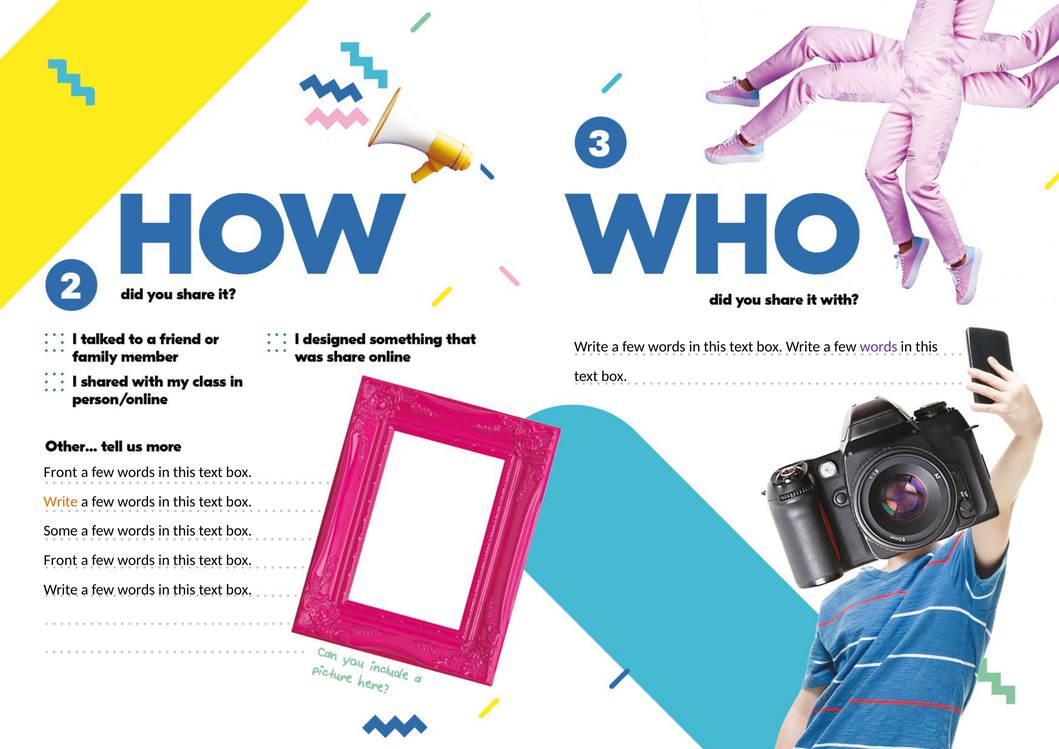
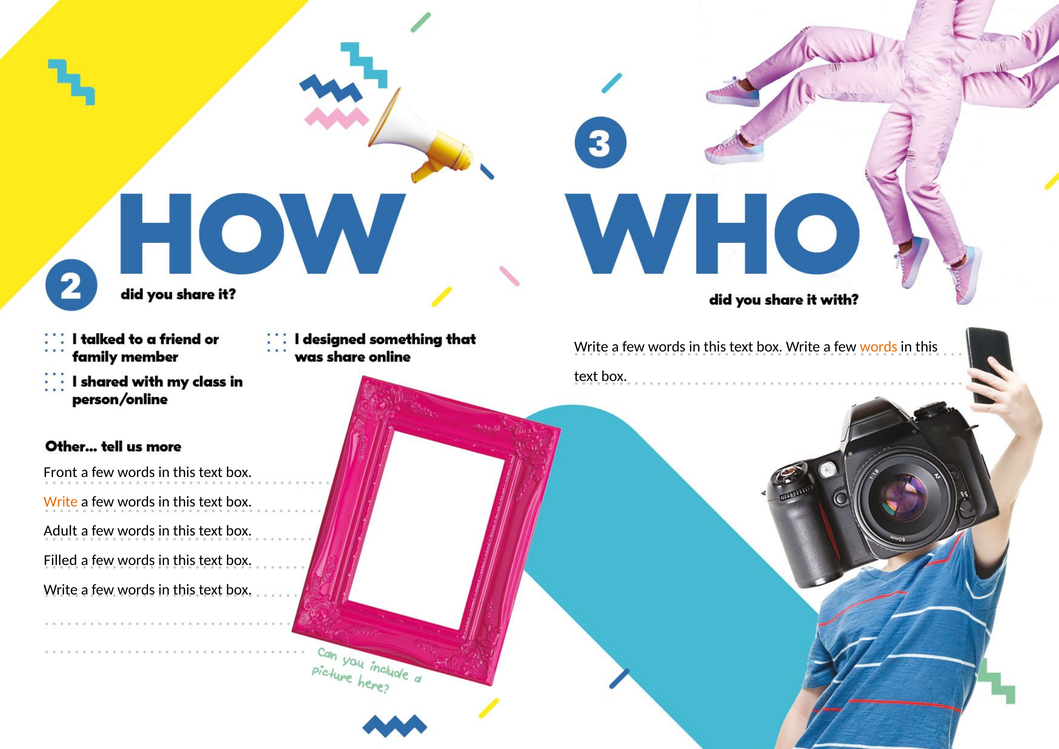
words colour: purple -> orange (879, 347)
Some: Some -> Adult (61, 531)
Front: Front -> Filled (61, 560)
